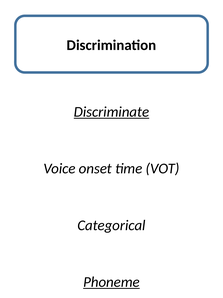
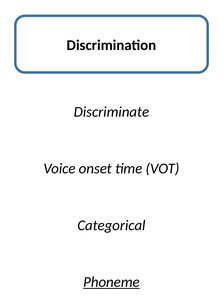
Discriminate underline: present -> none (111, 112)
